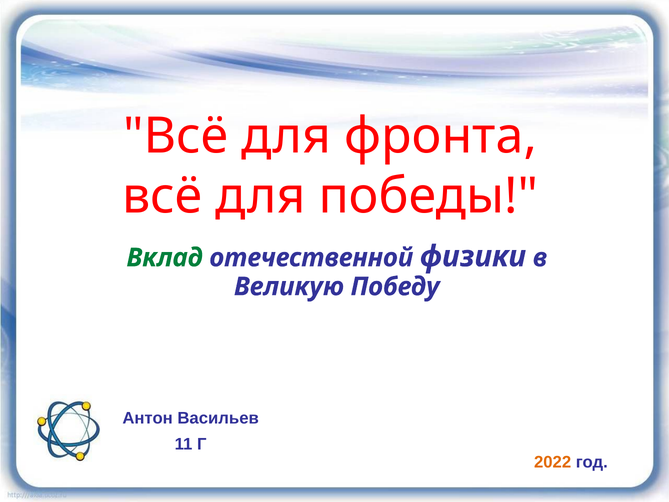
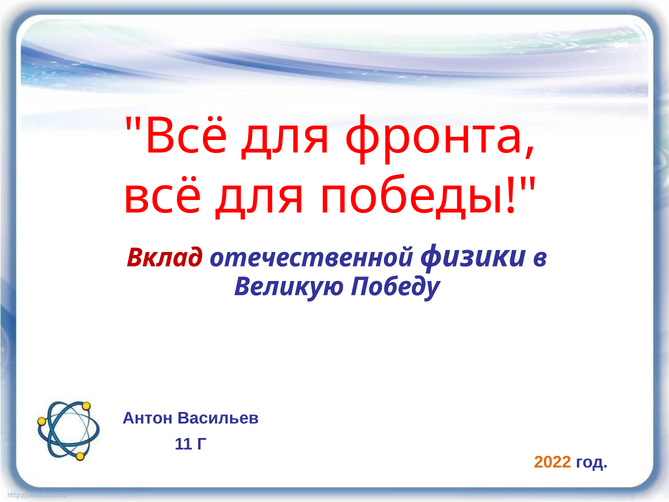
Вклад colour: green -> red (165, 258)
